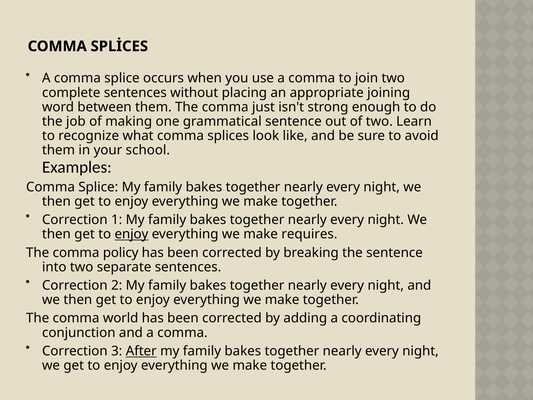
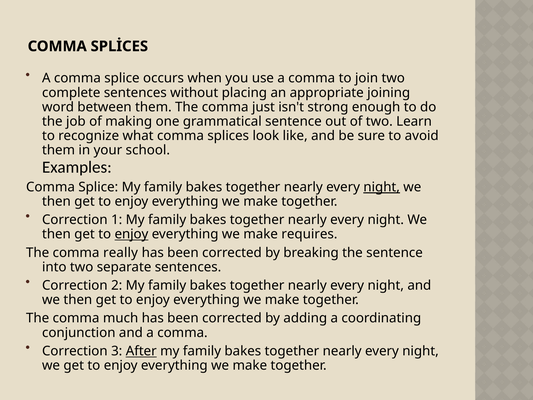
night underline: none -> present (382, 187)
policy: policy -> really (121, 252)
world: world -> much (121, 318)
